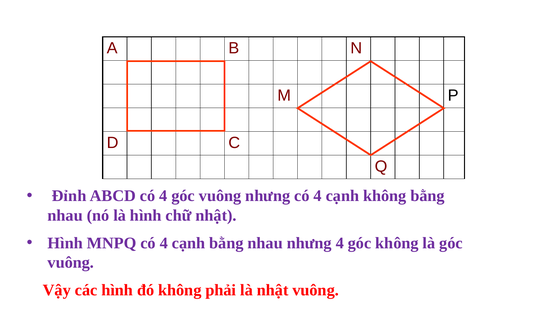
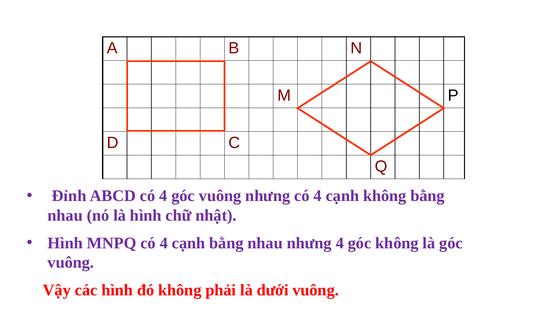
là nhật: nhật -> dưới (273, 290)
